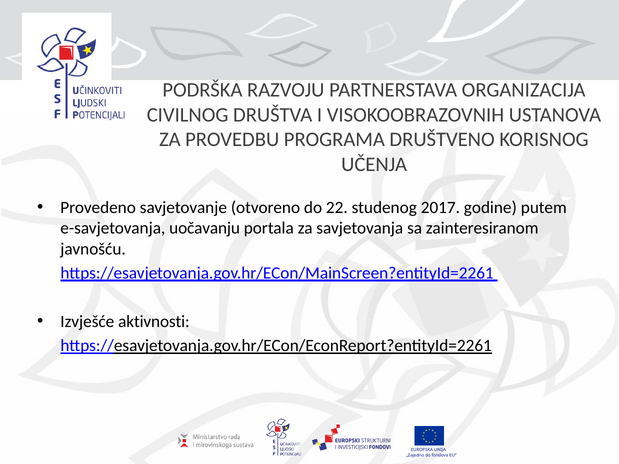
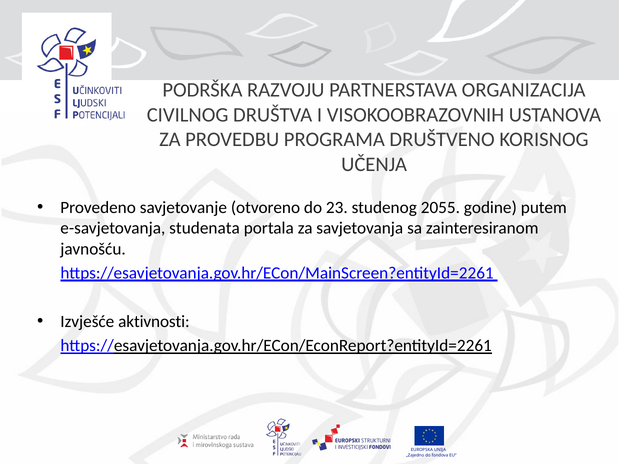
22: 22 -> 23 (337, 208)
2017: 2017 -> 2055 (440, 208)
uočavanju: uočavanju -> studenata (205, 228)
